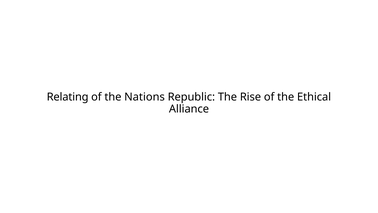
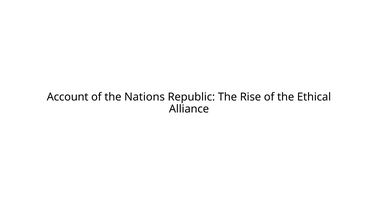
Relating: Relating -> Account (68, 97)
